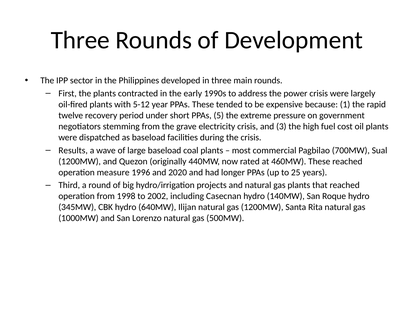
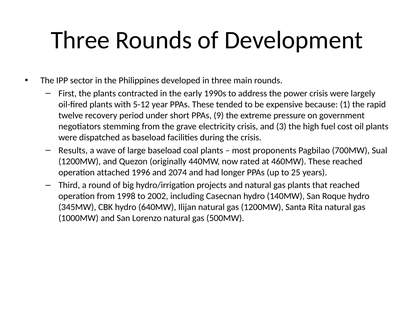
5: 5 -> 9 (219, 116)
commercial: commercial -> proponents (275, 151)
measure: measure -> attached (113, 173)
2020: 2020 -> 2074 (178, 173)
